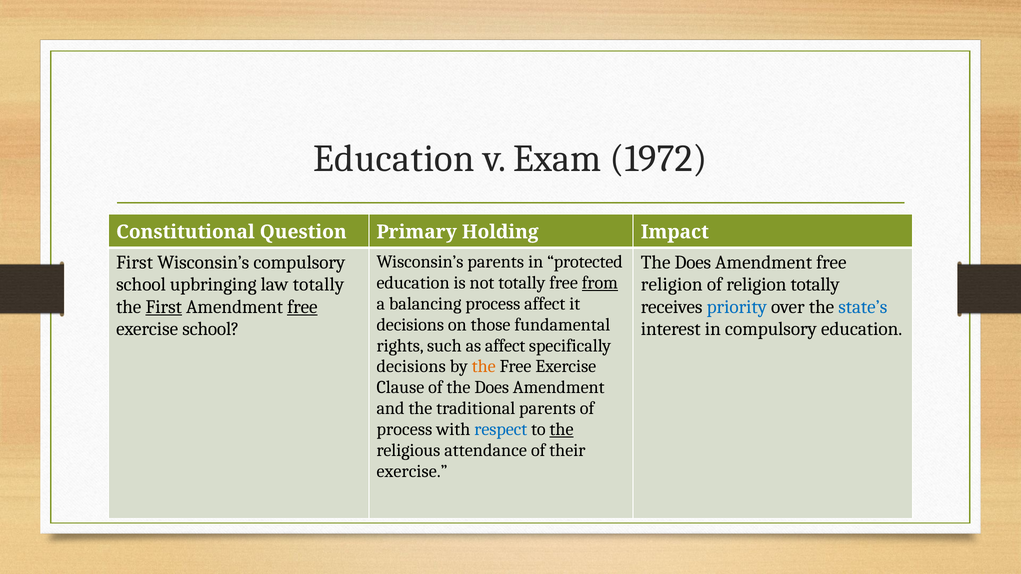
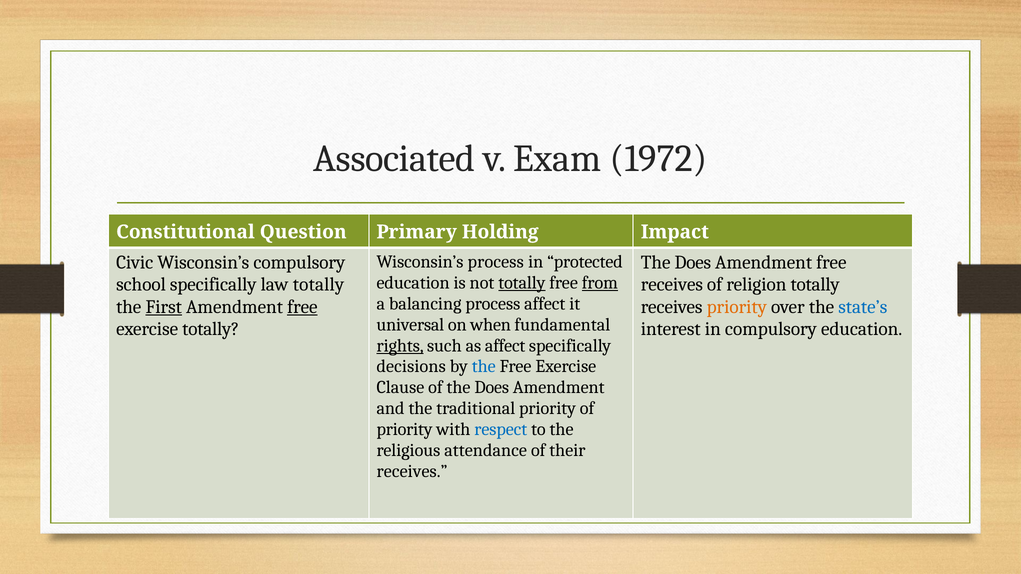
Education: Education -> Associated (394, 159)
Wisconsin’s parents: parents -> process (496, 262)
First: First -> Civic (135, 263)
totally underline: none -> present (522, 283)
school upbringing: upbringing -> specifically (213, 285)
religion: religion -> receives (672, 285)
priority colour: blue -> orange (737, 307)
decisions: decisions -> universal (410, 325)
those: those -> when (491, 325)
exercise school: school -> totally (211, 329)
rights underline: none -> present (400, 346)
the colour: orange -> blue (484, 367)
traditional parents: parents -> priority (548, 409)
process: process -> priority (404, 429)
the underline: present -> none (562, 429)
exercise: exercise -> receives (412, 471)
